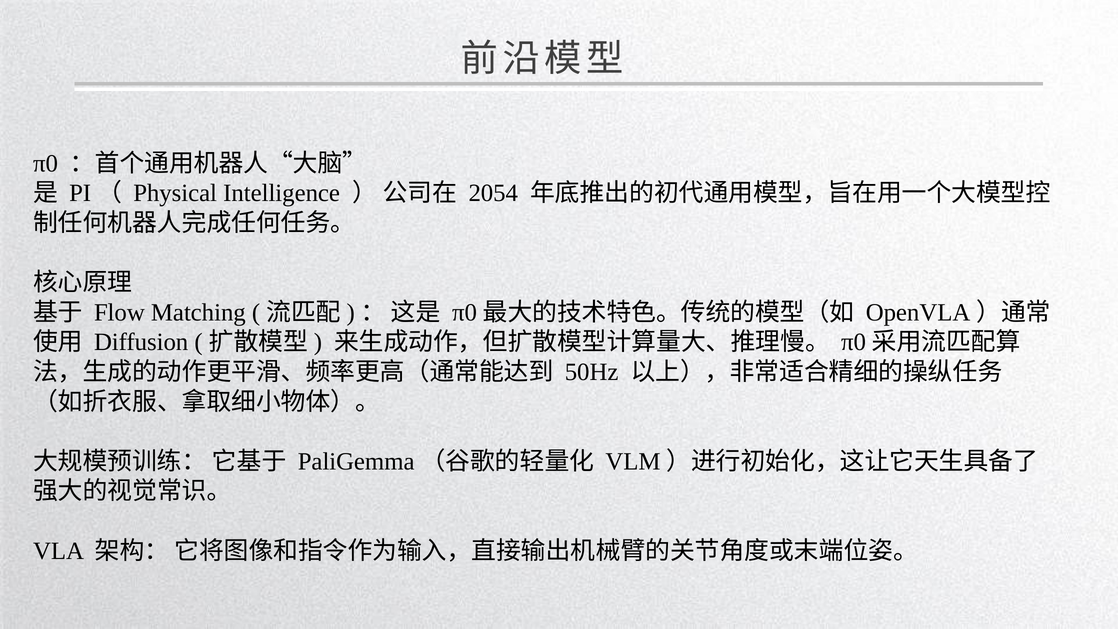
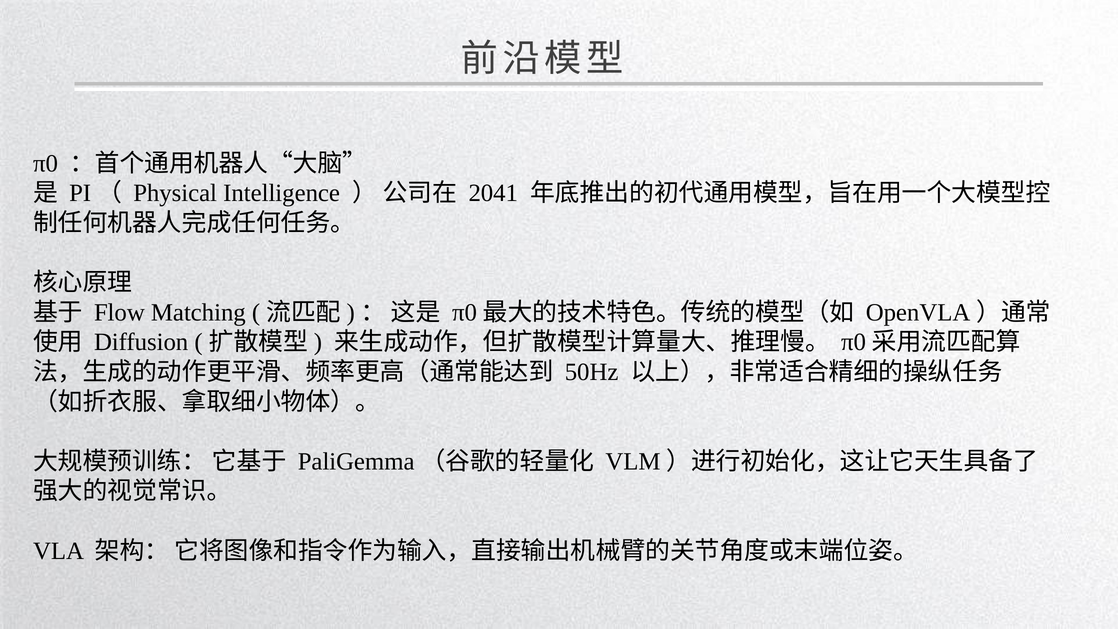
2054: 2054 -> 2041 (493, 193)
